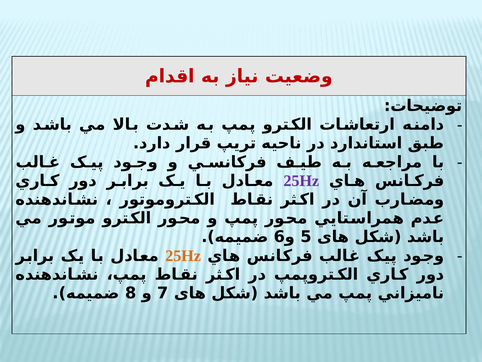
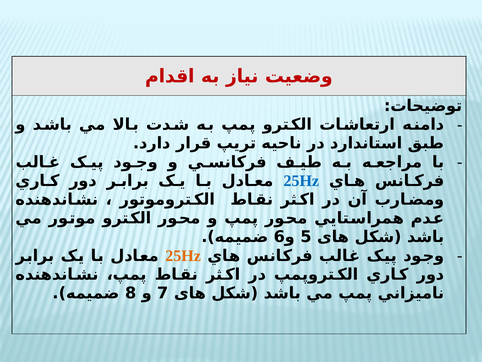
25Hz colour: purple -> blue (301, 181)
